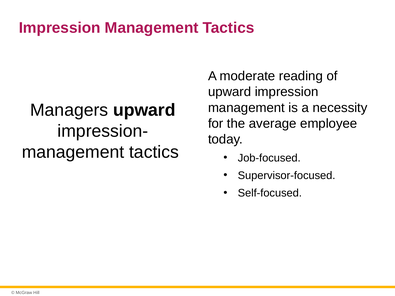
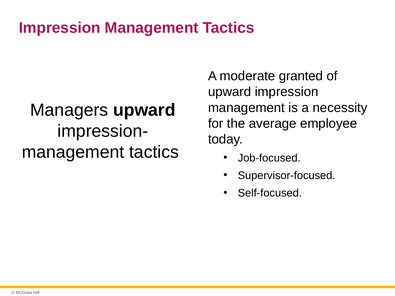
reading: reading -> granted (301, 76)
